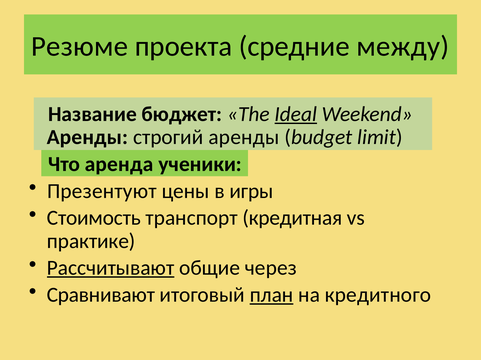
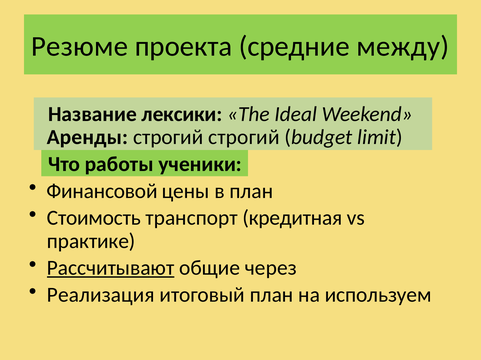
бюджет: бюджет -> лексики (182, 114)
Ideal underline: present -> none (296, 114)
строгий аренды: аренды -> строгий (244, 138)
аренда: аренда -> работы (119, 164)
Презентуют: Презентуют -> Финансовой (102, 191)
в игры: игры -> план (251, 191)
Сравнивают: Сравнивают -> Реализация (101, 295)
план underline: present -> none (272, 295)
кредитного: кредитного -> используем (378, 295)
